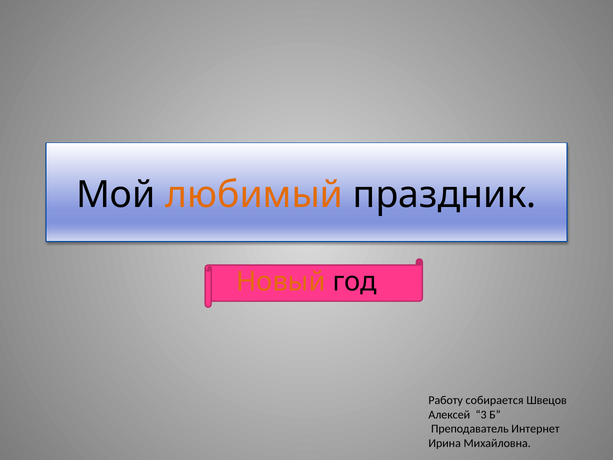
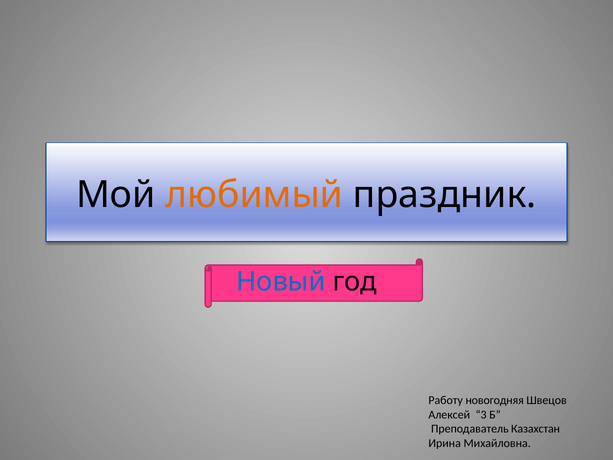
Новый colour: orange -> blue (281, 282)
собирается: собирается -> новогодняя (495, 400)
Интернет: Интернет -> Казахстан (536, 429)
